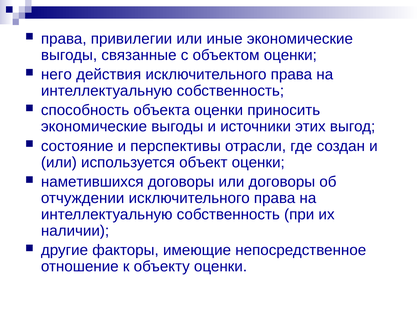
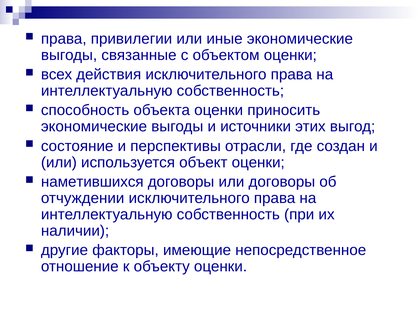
него: него -> всех (57, 74)
